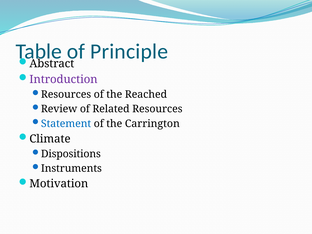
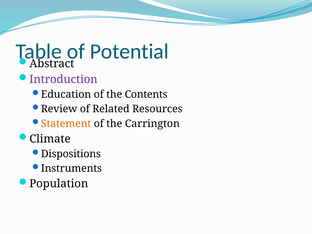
Principle: Principle -> Potential (129, 52)
Resources: Resources -> Education (66, 94)
Reached: Reached -> Contents (146, 94)
Statement colour: blue -> orange (66, 124)
Motivation: Motivation -> Population (59, 184)
